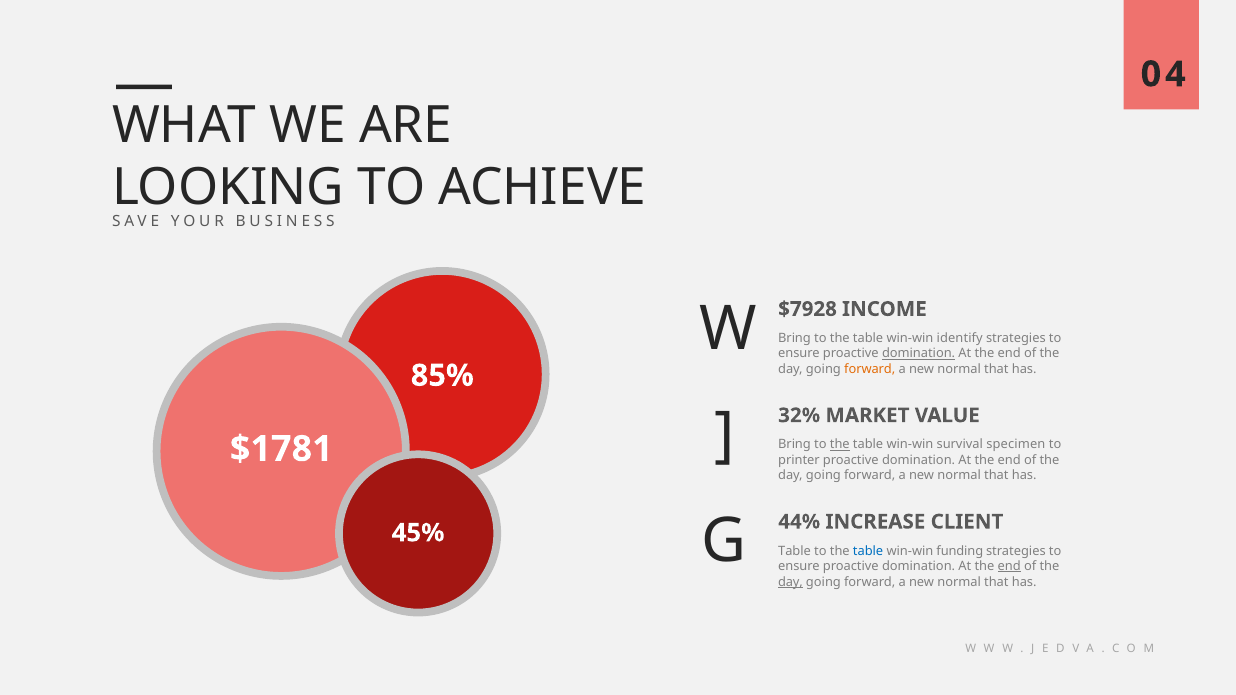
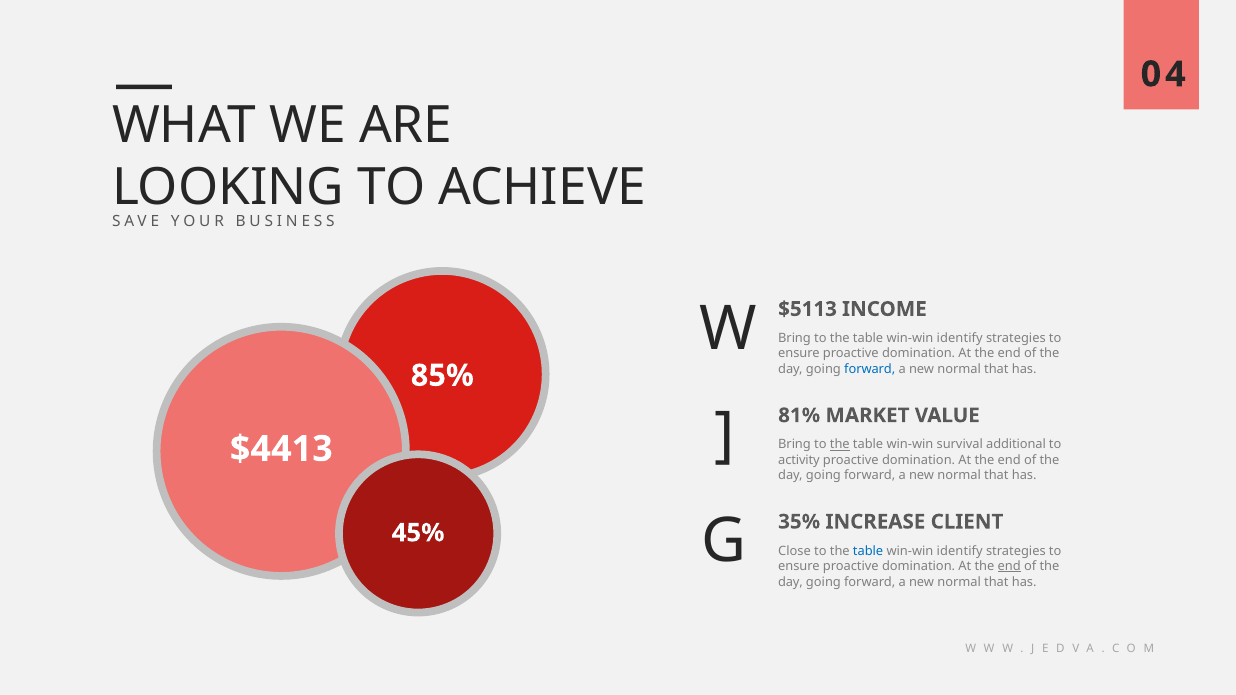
$7928: $7928 -> $5113 (808, 309)
domination underline: present -> none (919, 354)
forward colour: orange -> blue (870, 369)
32%: 32% -> 81% (799, 416)
specimen: specimen -> additional (1016, 445)
$1781: $1781 -> $4413 (281, 449)
printer: printer -> activity (799, 460)
44%: 44% -> 35% (799, 522)
Table: Table -> Close (794, 551)
funding: funding -> identify (960, 551)
day underline: present -> none (790, 582)
